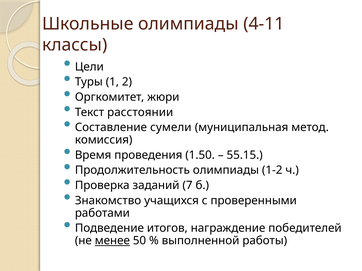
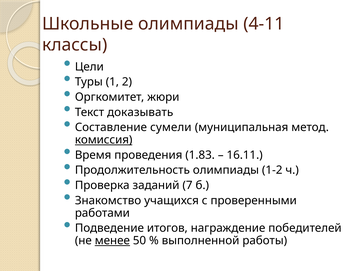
расстоянии: расстоянии -> доказывать (140, 112)
комиссия underline: none -> present (104, 140)
1.50: 1.50 -> 1.83 (200, 155)
55.15: 55.15 -> 16.11 (245, 155)
